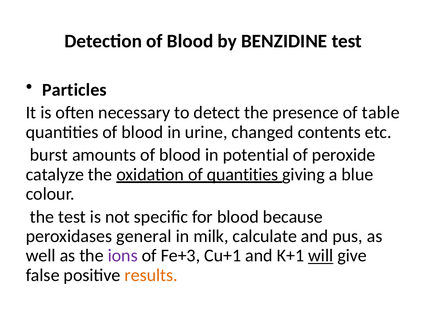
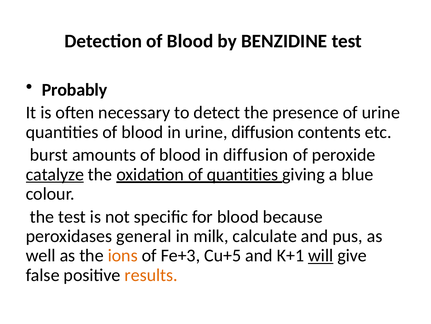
Particles: Particles -> Probably (75, 90)
of table: table -> urine (381, 112)
urine changed: changed -> diffusion (263, 132)
in potential: potential -> diffusion (256, 155)
catalyze underline: none -> present (55, 174)
ions colour: purple -> orange (123, 255)
Cu+1: Cu+1 -> Cu+5 (223, 255)
